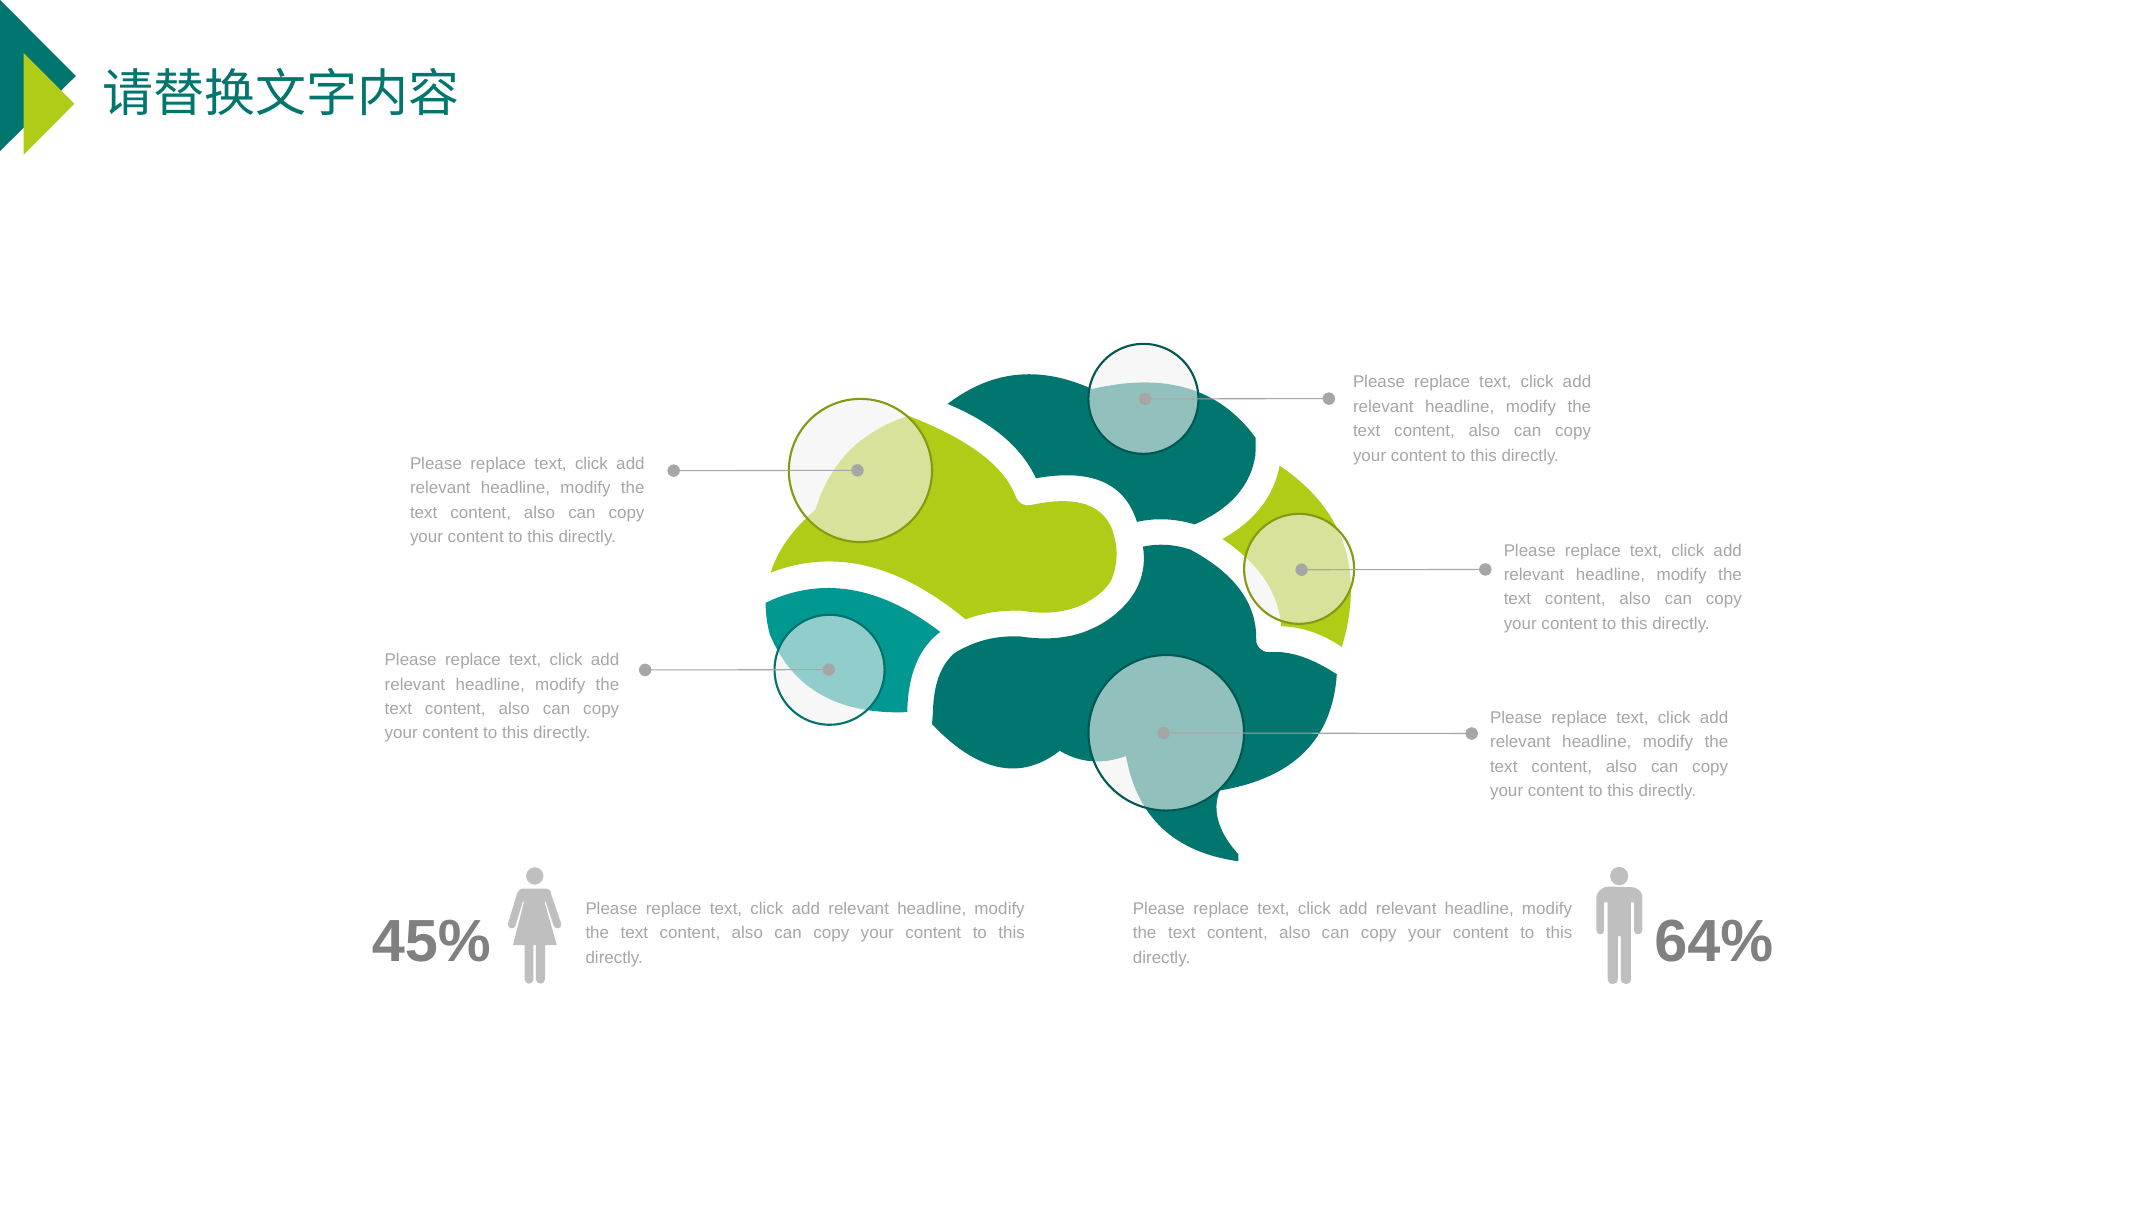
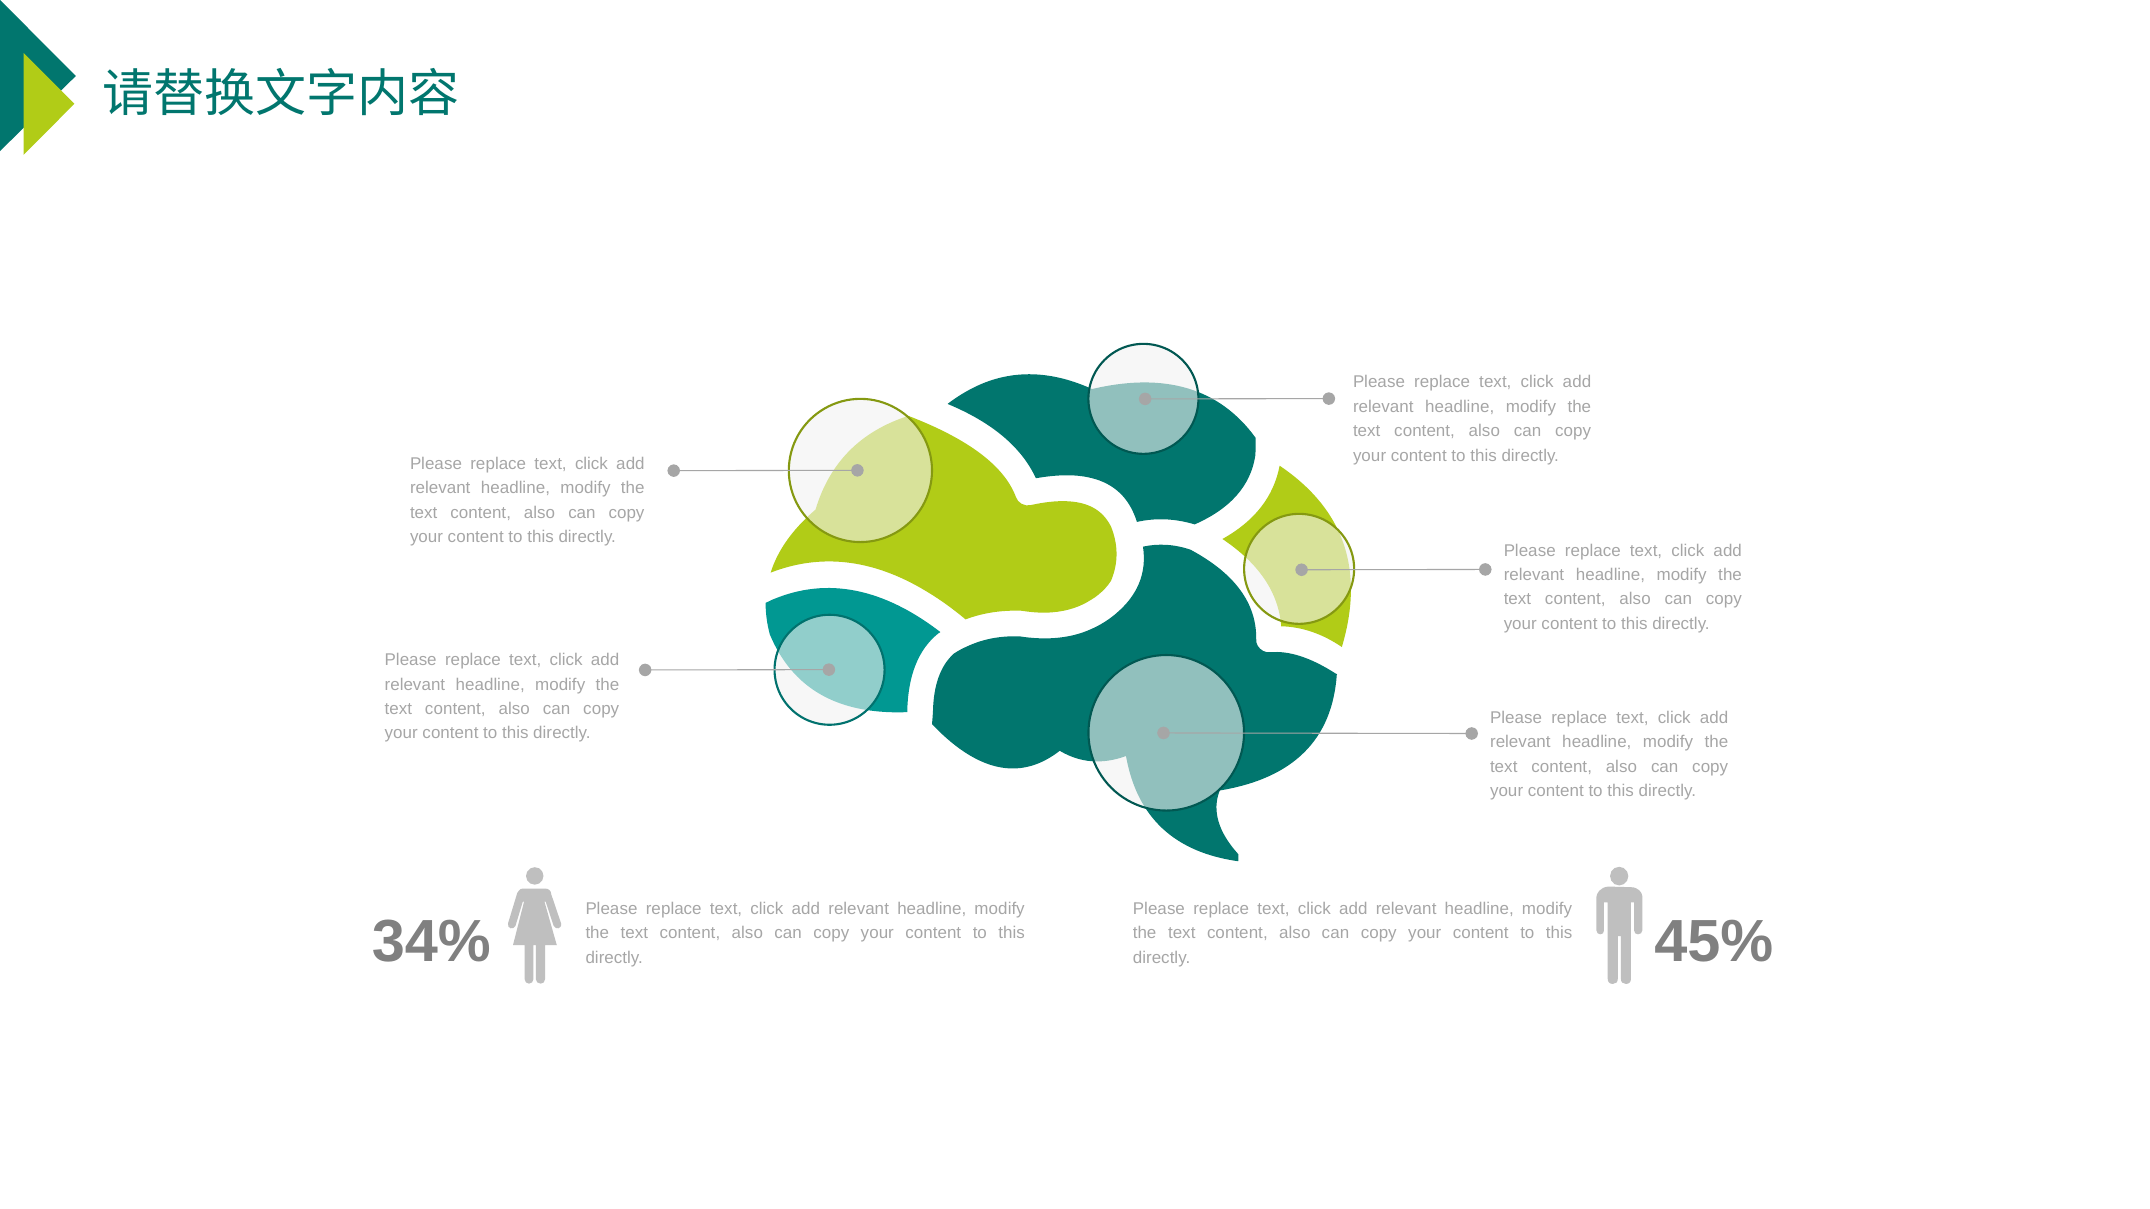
45%: 45% -> 34% (431, 942)
64%: 64% -> 45% (1714, 942)
